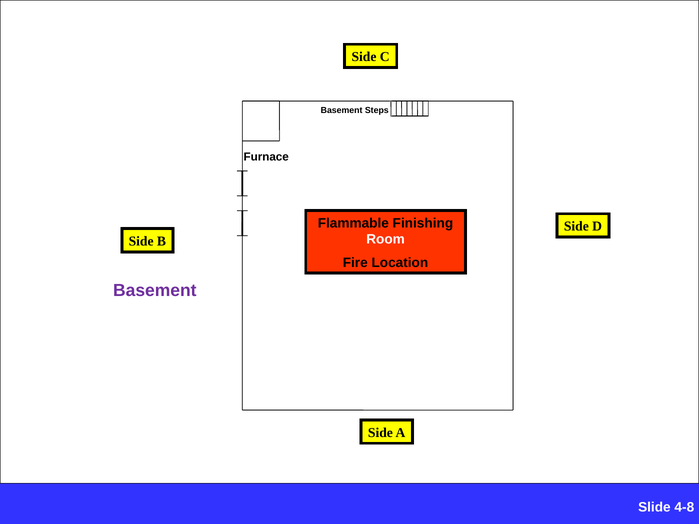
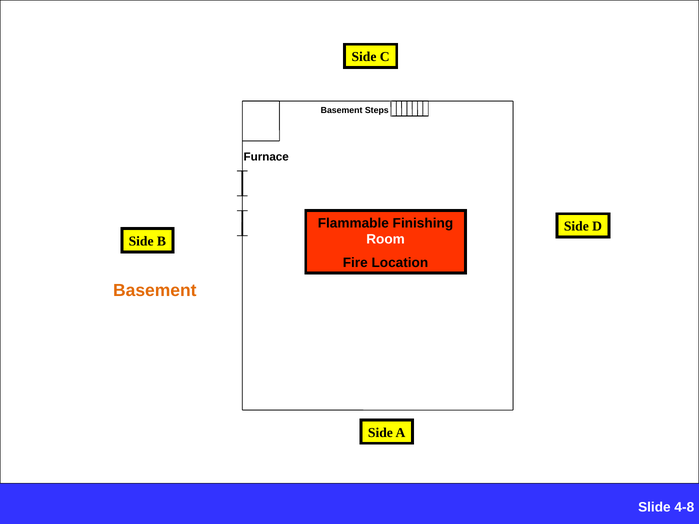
Basement colour: purple -> orange (155, 291)
